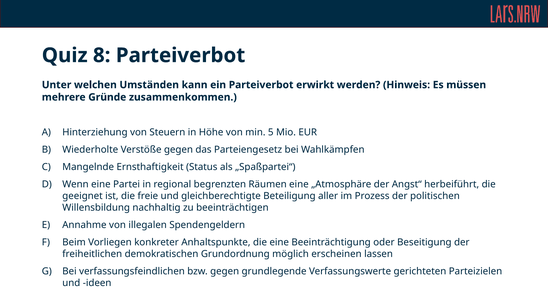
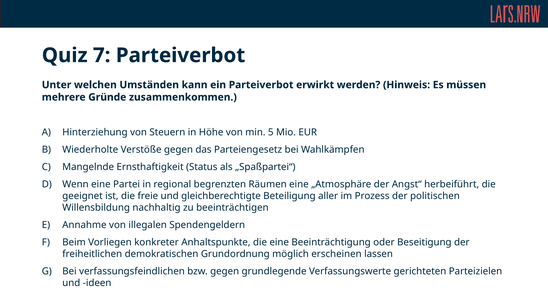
8: 8 -> 7 (102, 55)
